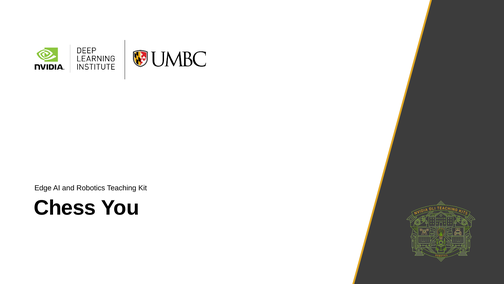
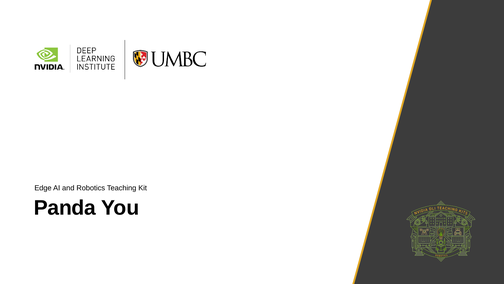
Chess: Chess -> Panda (65, 207)
